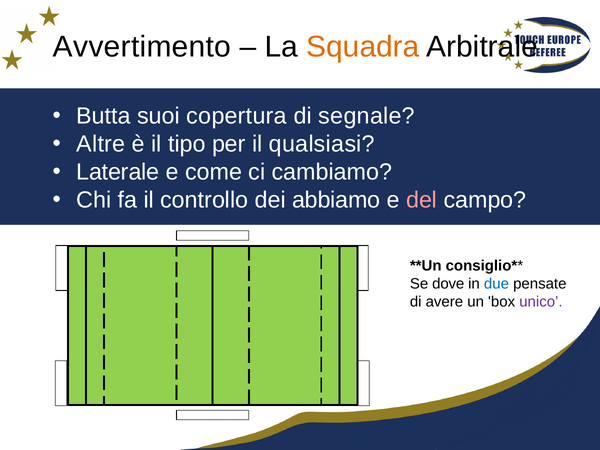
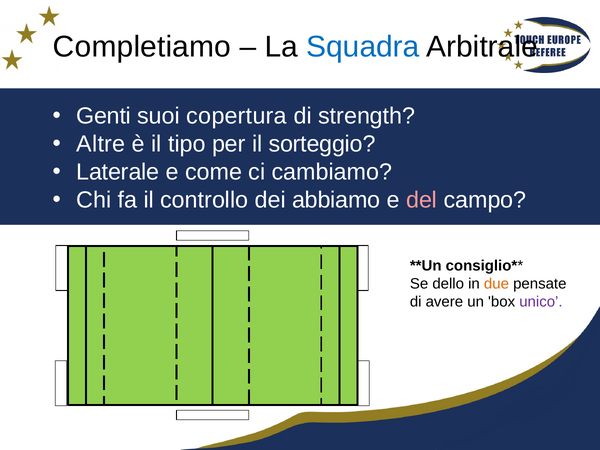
Avvertimento: Avvertimento -> Completiamo (142, 47)
Squadra colour: orange -> blue (363, 47)
Butta: Butta -> Genti (104, 116)
segnale: segnale -> strength (367, 116)
qualsiasi: qualsiasi -> sorteggio (322, 144)
dove: dove -> dello (448, 284)
due colour: blue -> orange (496, 284)
